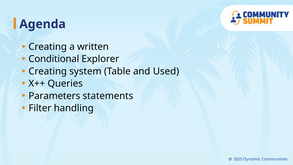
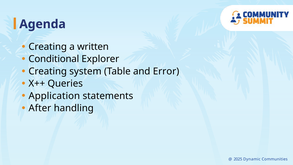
Used: Used -> Error (166, 71)
Parameters: Parameters -> Application (54, 96)
Filter: Filter -> After (40, 108)
